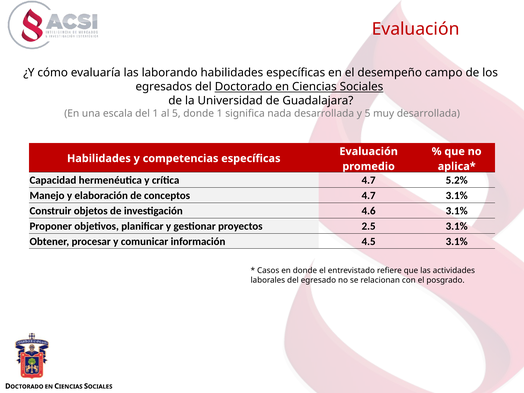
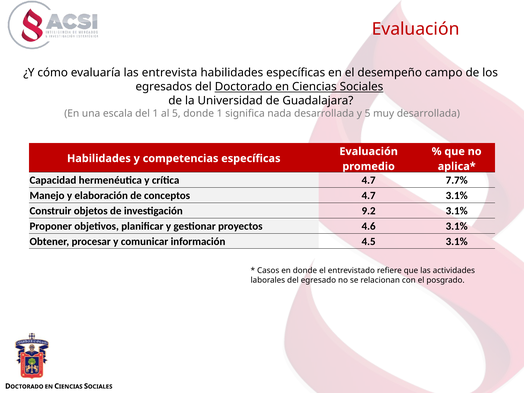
laborando: laborando -> entrevista (170, 73)
5.2%: 5.2% -> 7.7% (457, 180)
4.6: 4.6 -> 9.2 (369, 211)
2.5: 2.5 -> 4.6 (369, 226)
